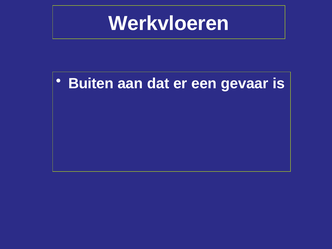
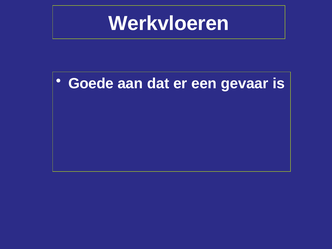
Buiten: Buiten -> Goede (91, 83)
